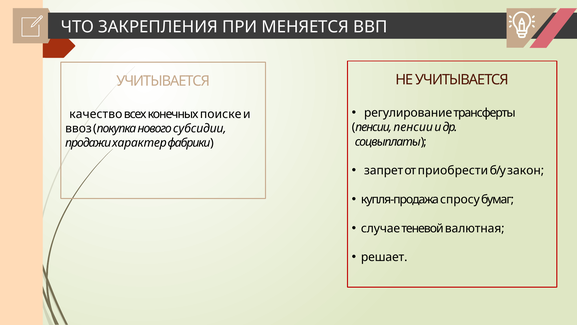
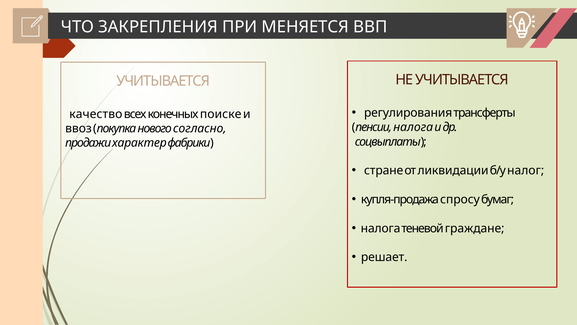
регулирование: регулирование -> регулирования (408, 113)
пенсии пенсии: пенсии -> налога (413, 127)
субсидии: субсидии -> согласно (200, 128)
запрет: запрет -> стране (384, 170)
приобрести: приобрести -> ликвидации (453, 170)
закон: закон -> налог (526, 170)
случае: случае -> налога (381, 228)
валютная: валютная -> граждане (475, 228)
